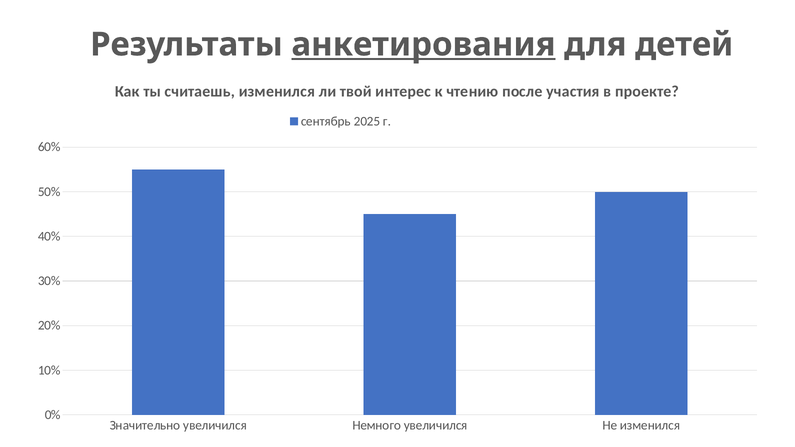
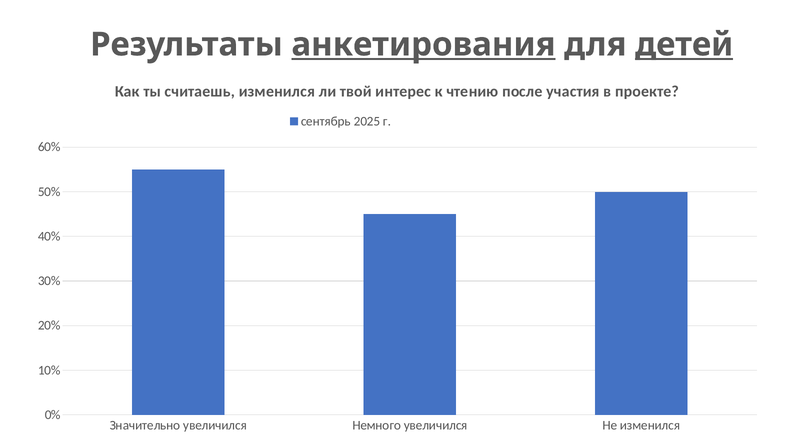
детей underline: none -> present (684, 45)
